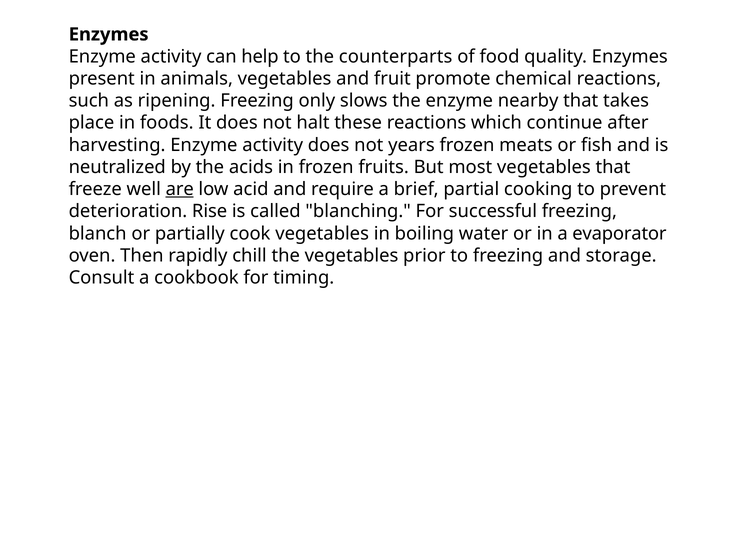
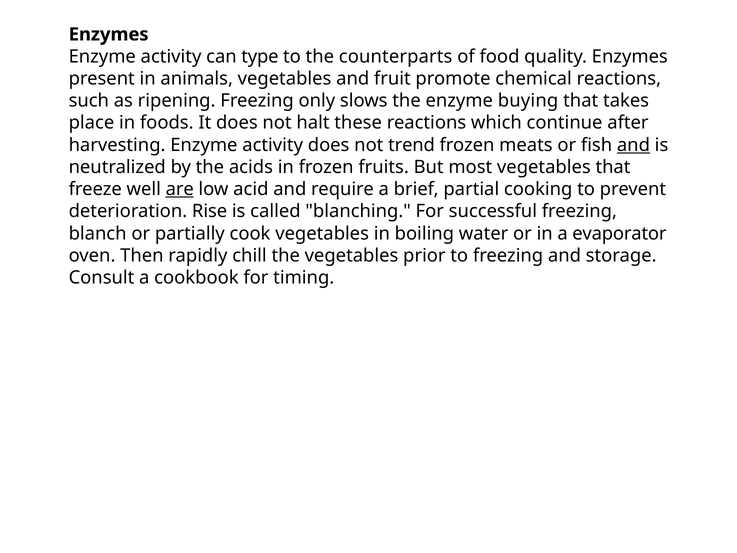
help: help -> type (260, 56)
nearby: nearby -> buying (528, 101)
years: years -> trend (412, 145)
and underline: none -> present (633, 145)
